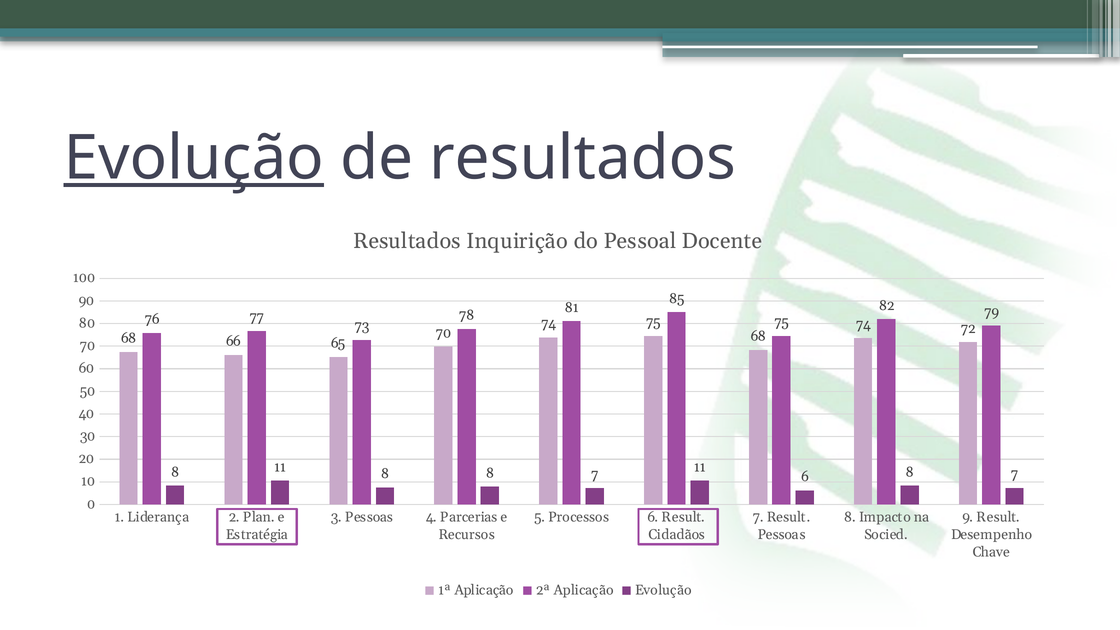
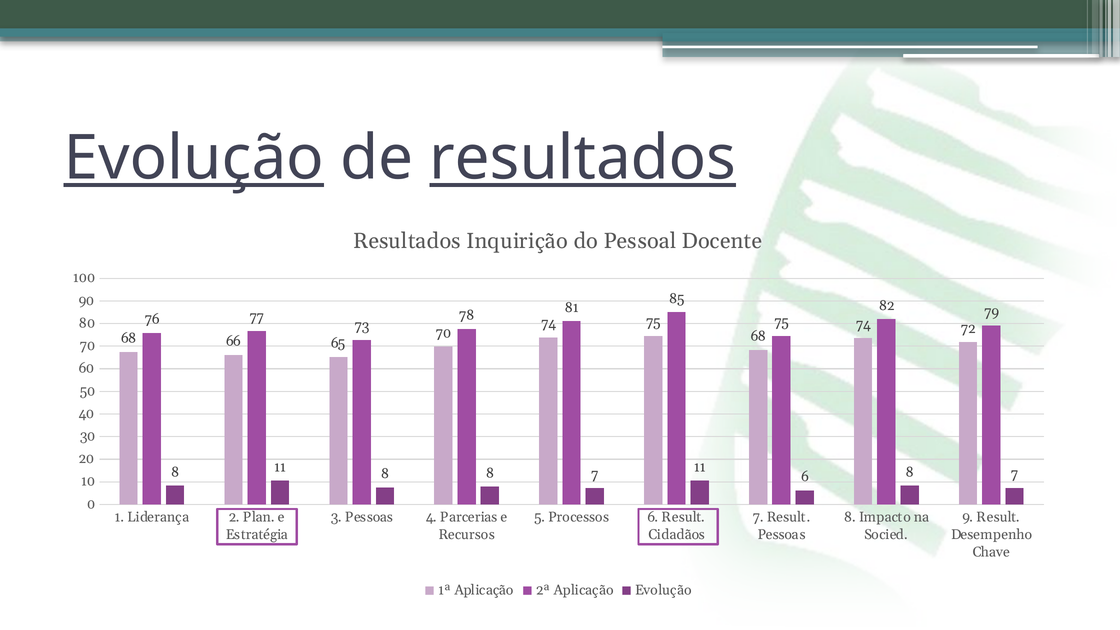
resultados underline: none -> present (583, 158)
